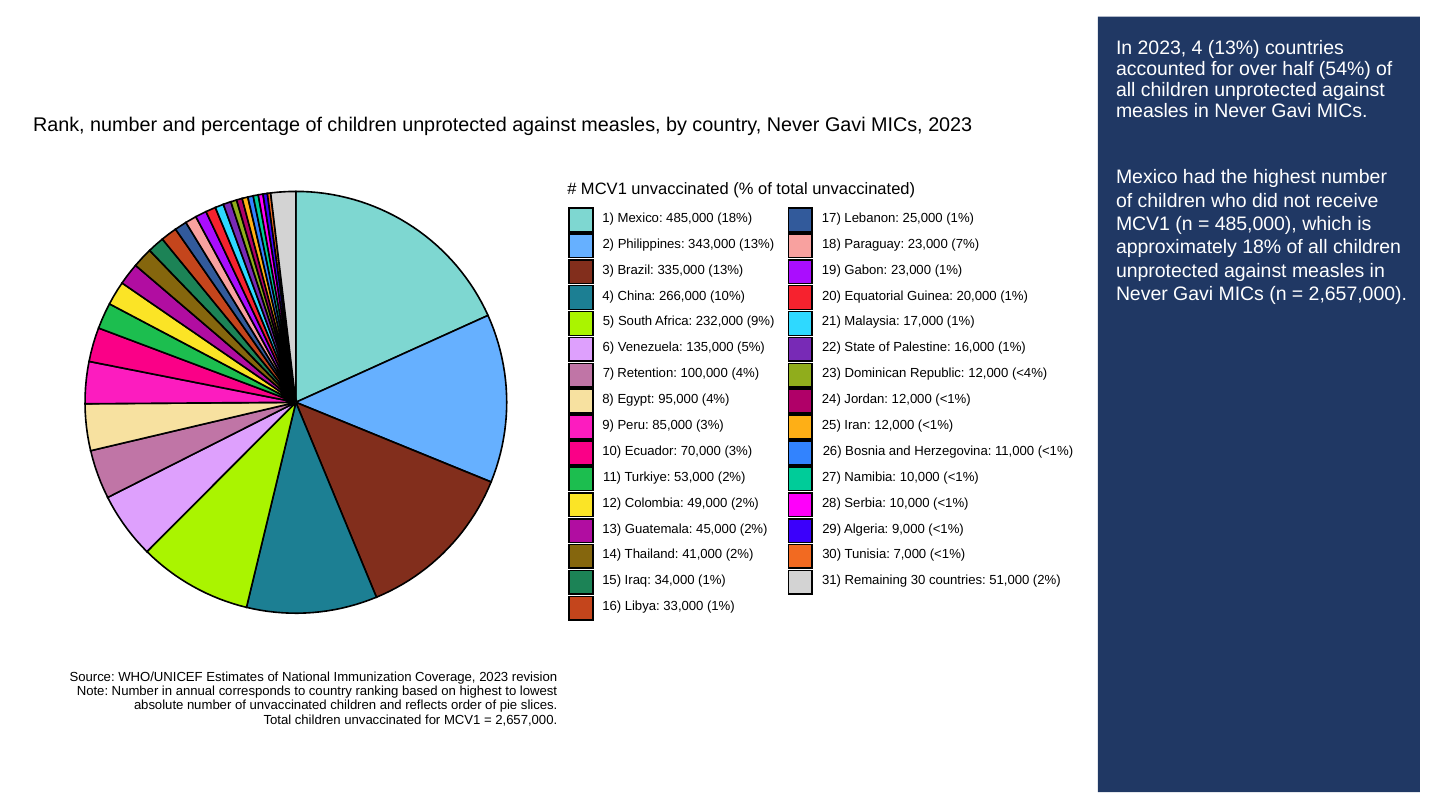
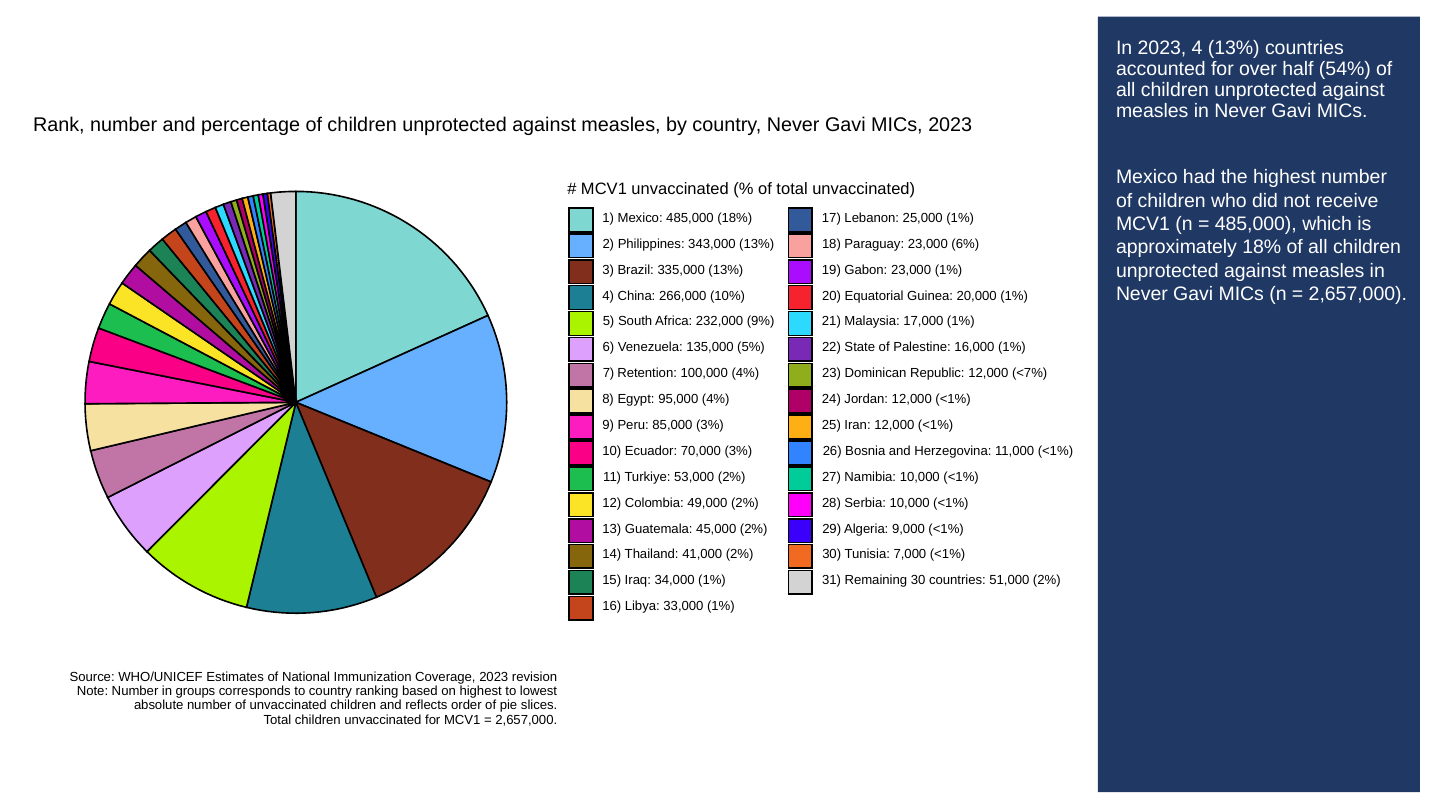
7%: 7% -> 6% (965, 244)
<4%: <4% -> <7% (1030, 373)
annual: annual -> groups (196, 691)
